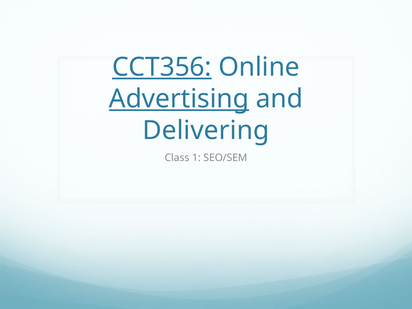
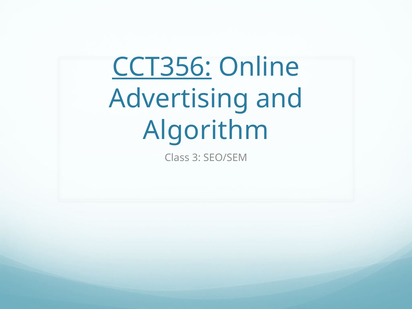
Advertising underline: present -> none (179, 99)
Delivering: Delivering -> Algorithm (206, 130)
1: 1 -> 3 (196, 158)
